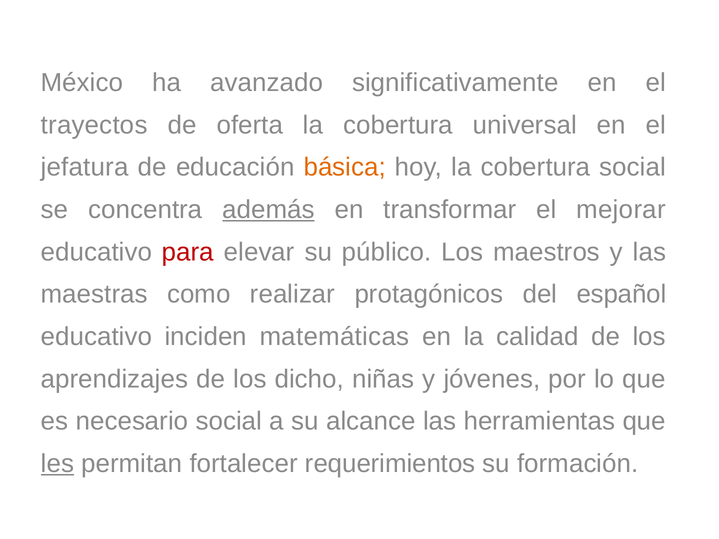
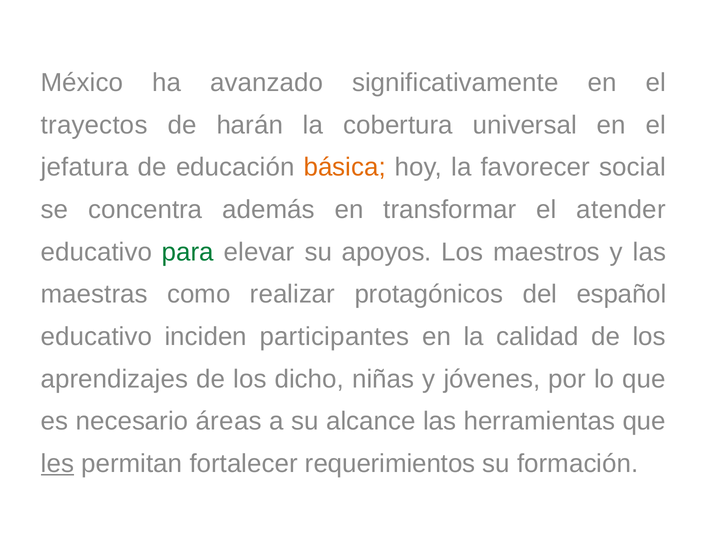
oferta: oferta -> harán (250, 125)
hoy la cobertura: cobertura -> favorecer (535, 167)
además underline: present -> none (268, 210)
mejorar: mejorar -> atender (621, 210)
para colour: red -> green (188, 252)
público: público -> apoyos (387, 252)
matemáticas: matemáticas -> participantes (334, 337)
necesario social: social -> áreas (229, 422)
